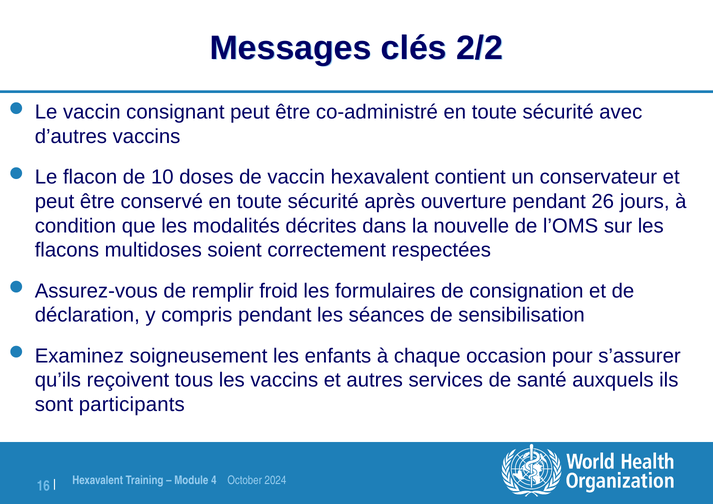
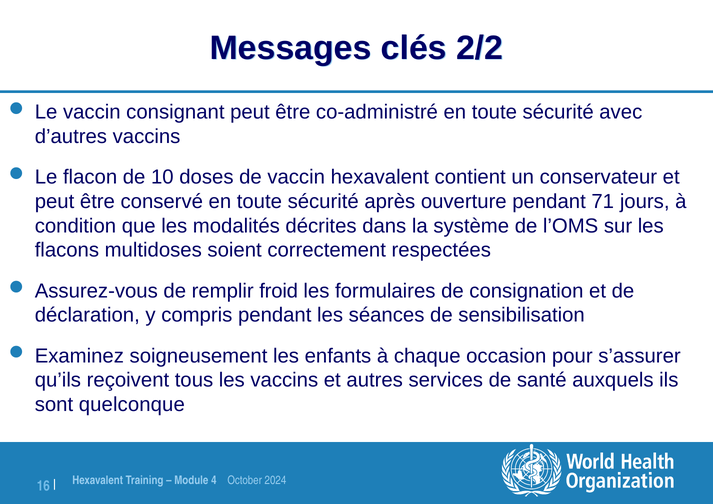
26: 26 -> 71 (603, 202)
nouvelle: nouvelle -> système (471, 226)
participants: participants -> quelconque (132, 405)
